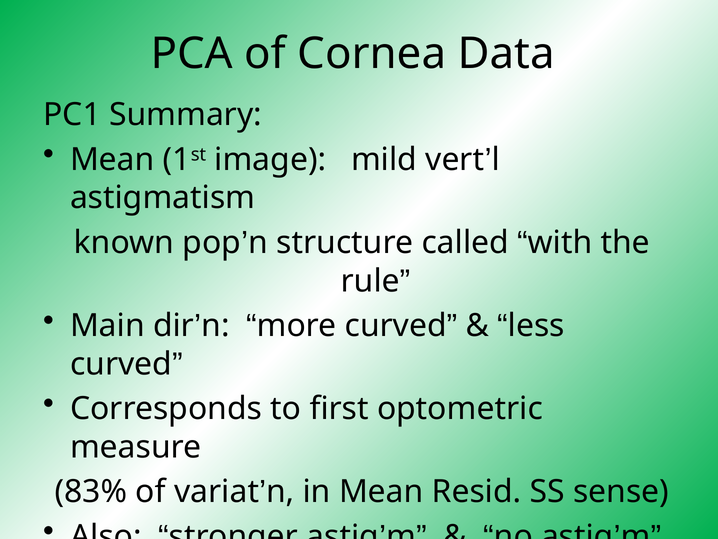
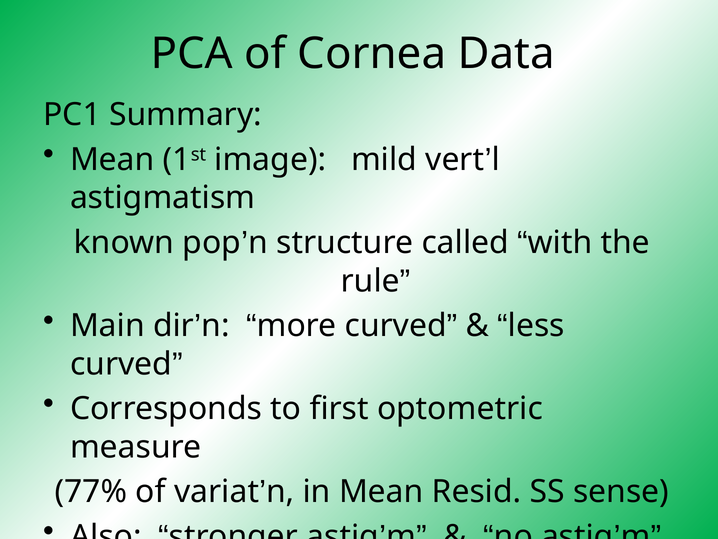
83%: 83% -> 77% (91, 491)
